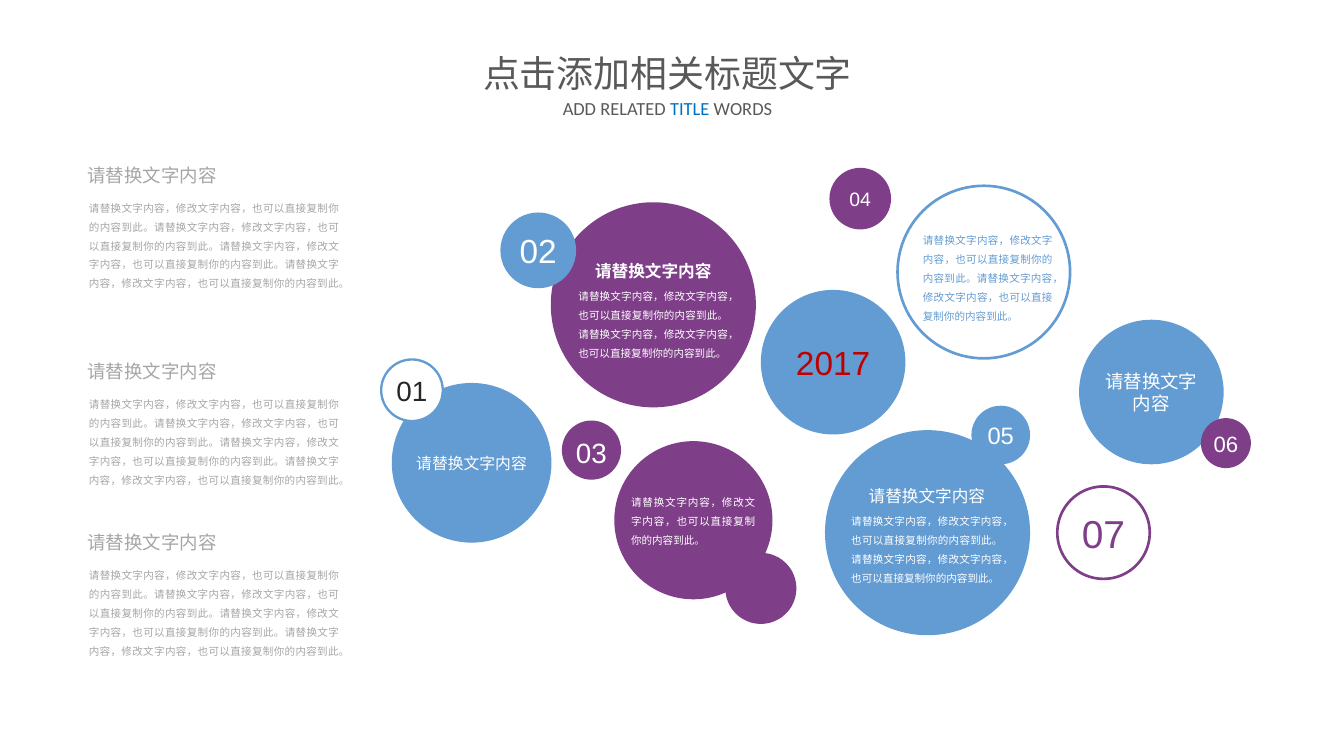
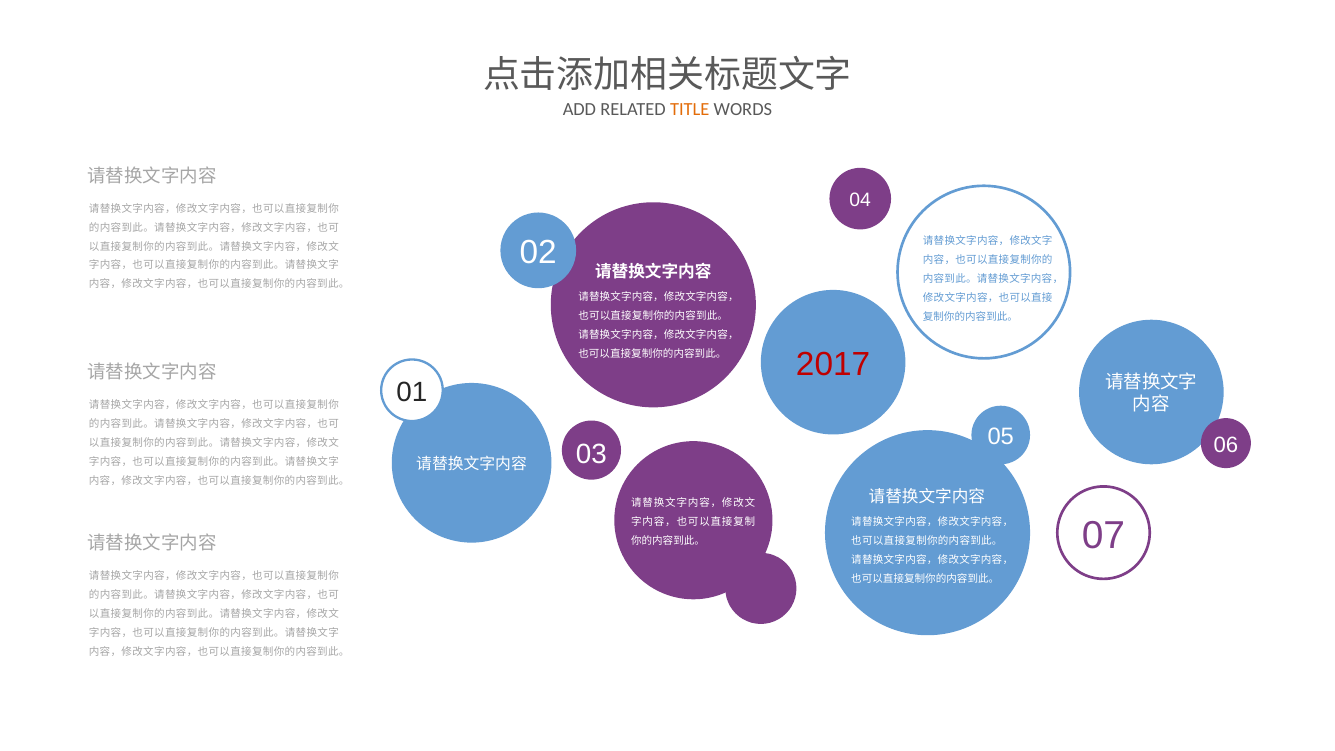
TITLE colour: blue -> orange (690, 109)
